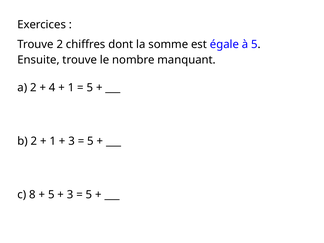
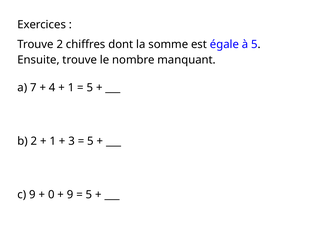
a 2: 2 -> 7 (33, 88)
c 8: 8 -> 9 (32, 195)
5: 5 -> 0 (51, 195)
3: 3 -> 9 (70, 195)
